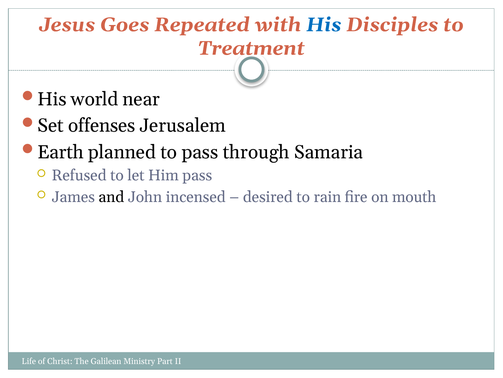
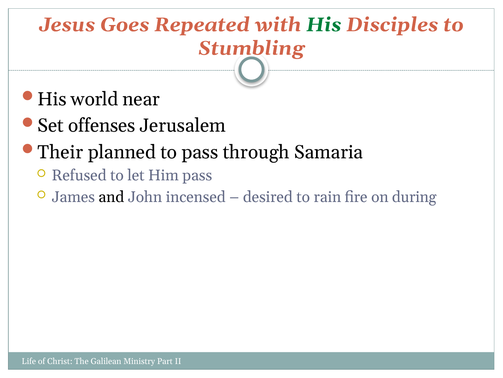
His colour: blue -> green (324, 25)
Treatment: Treatment -> Stumbling (251, 48)
Earth: Earth -> Their (60, 152)
mouth: mouth -> during (414, 197)
